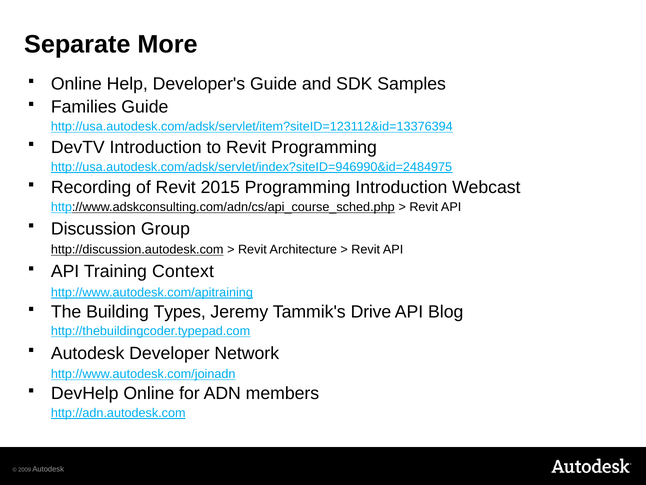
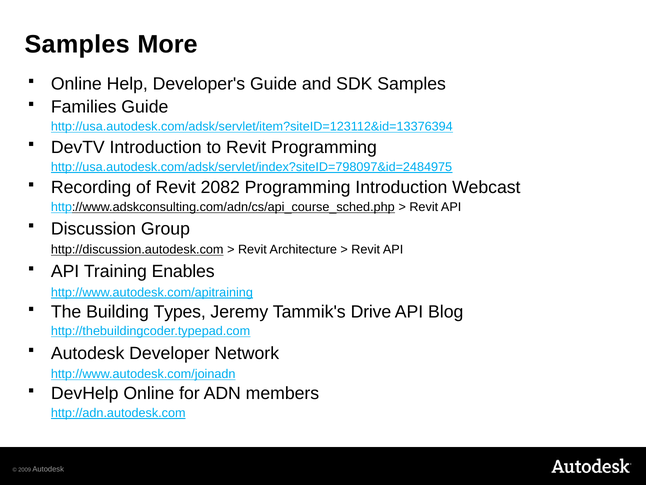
Separate: Separate -> Samples (77, 45)
http://usa.autodesk.com/adsk/servlet/index?siteID=946990&id=2484975: http://usa.autodesk.com/adsk/servlet/index?siteID=946990&id=2484975 -> http://usa.autodesk.com/adsk/servlet/index?siteID=798097&id=2484975 (251, 167)
2015: 2015 -> 2082 (220, 187)
Context: Context -> Enables (183, 271)
